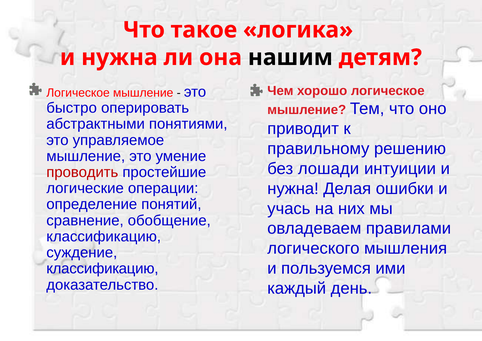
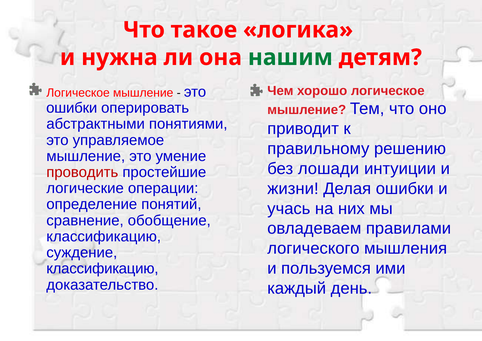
нашим colour: black -> green (290, 57)
быстро: быстро -> ошибки (72, 108)
нужна: нужна -> жизни (293, 188)
